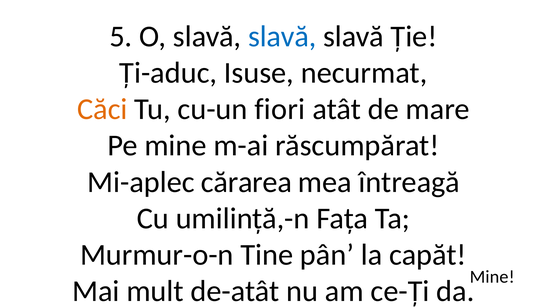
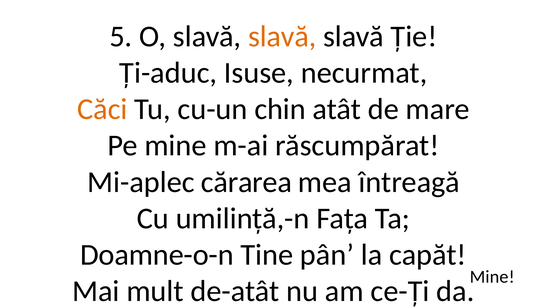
slavă colour: blue -> orange (282, 37)
fiori: fiori -> chin (280, 109)
Murmur-o-n: Murmur-o-n -> Doamne-o-n (157, 255)
